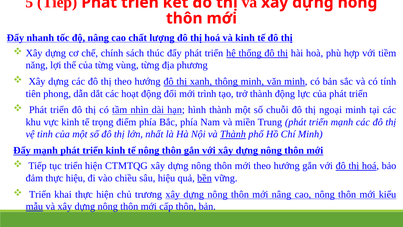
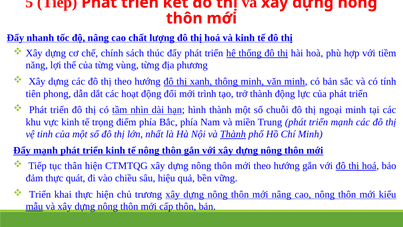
tục triển: triển -> thân (73, 166)
thực hiệu: hiệu -> quát (76, 178)
bền underline: present -> none (205, 178)
